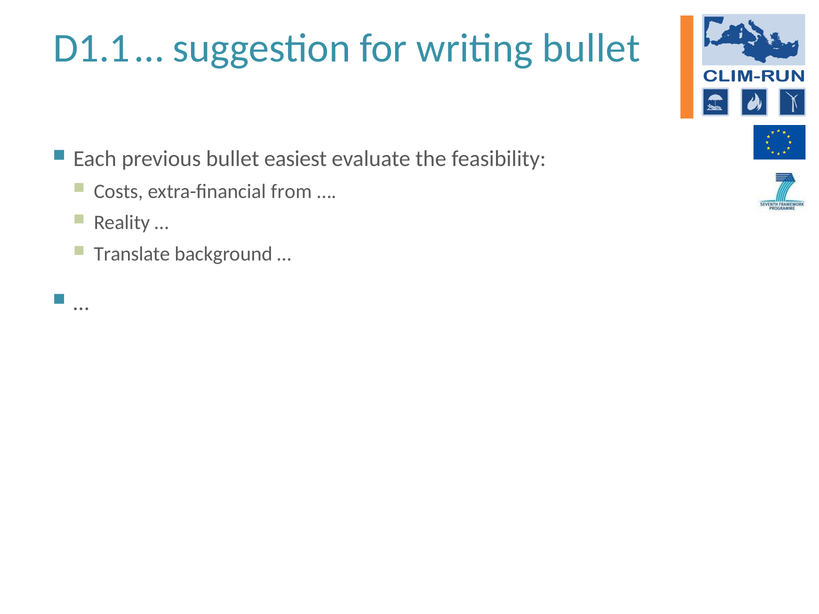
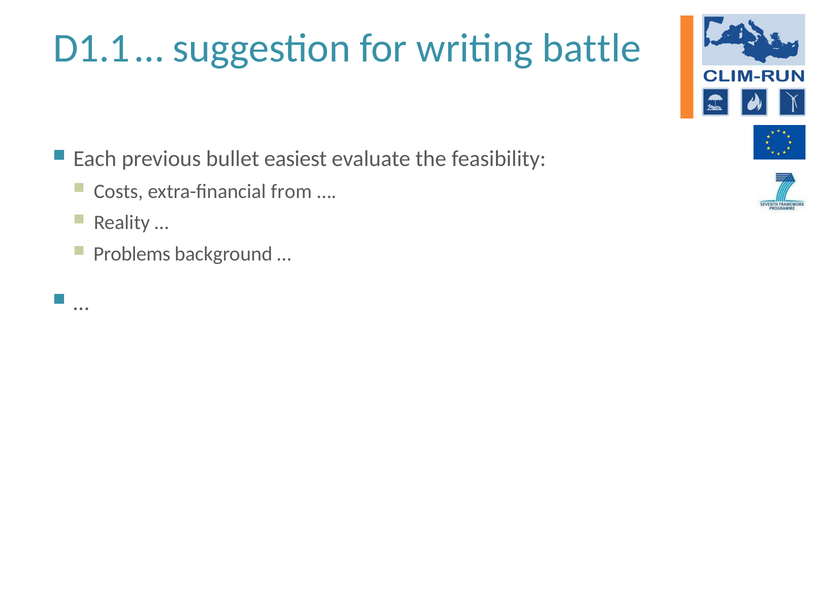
writing bullet: bullet -> battle (591, 48)
Translate: Translate -> Problems (132, 254)
